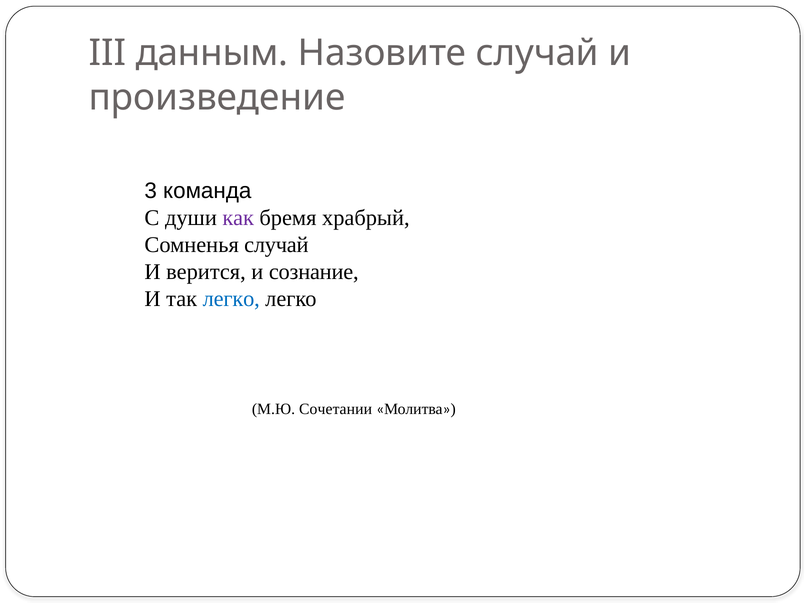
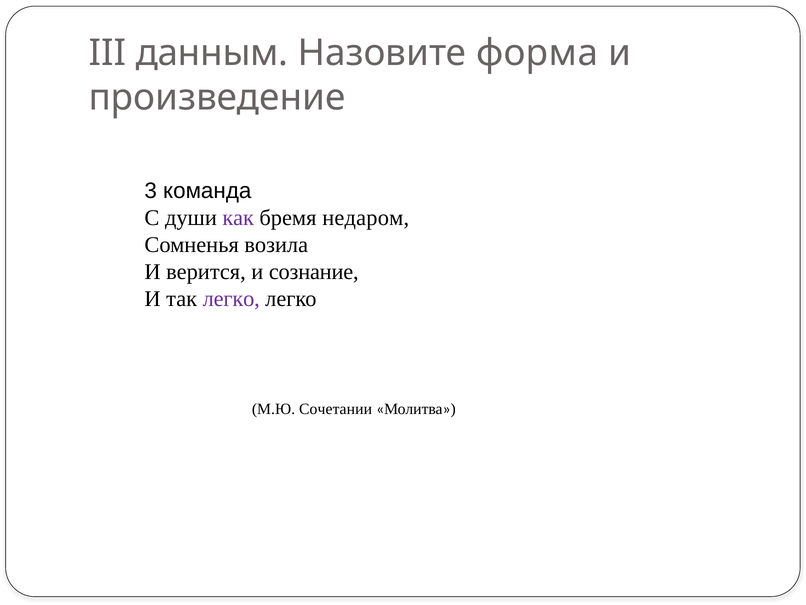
Назовите случай: случай -> форма (537, 53)
храбрый: храбрый -> недаром (366, 218)
Сомненья случай: случай -> возила (276, 245)
легко colour: blue -> purple (231, 298)
